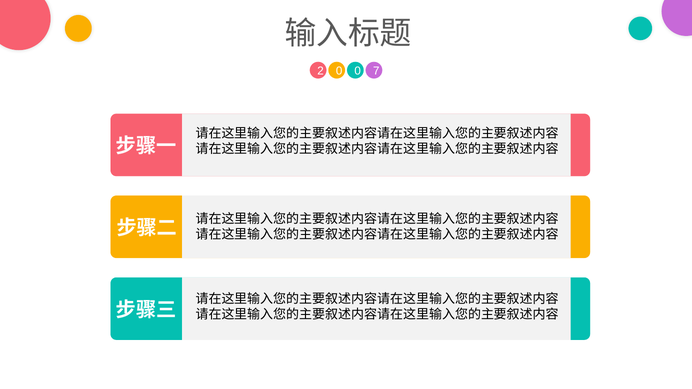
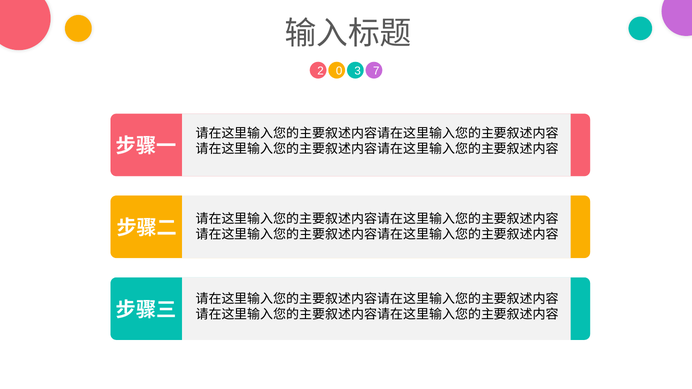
0 0: 0 -> 3 (358, 71)
